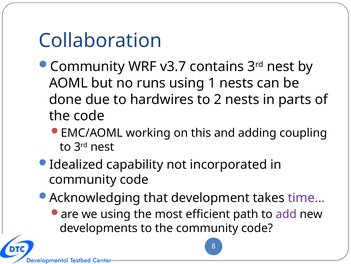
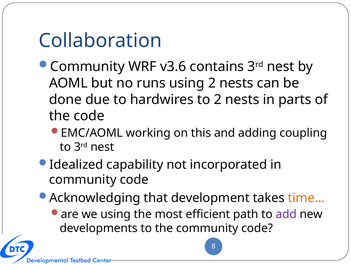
v3.7: v3.7 -> v3.6 (173, 66)
using 1: 1 -> 2 (212, 83)
time… colour: purple -> orange (306, 197)
